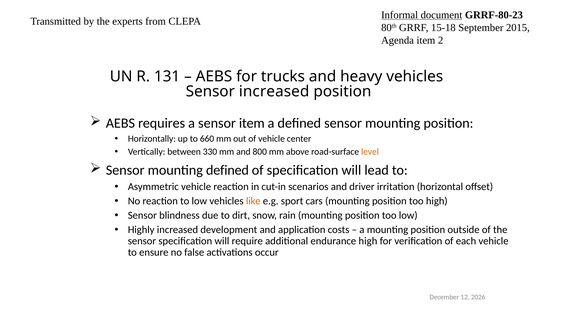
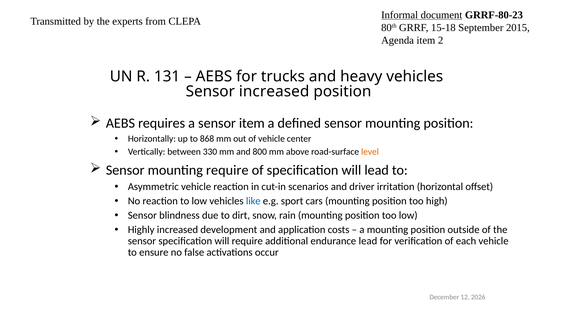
660: 660 -> 868 (207, 139)
mounting defined: defined -> require (227, 170)
like colour: orange -> blue (253, 201)
endurance high: high -> lead (368, 241)
